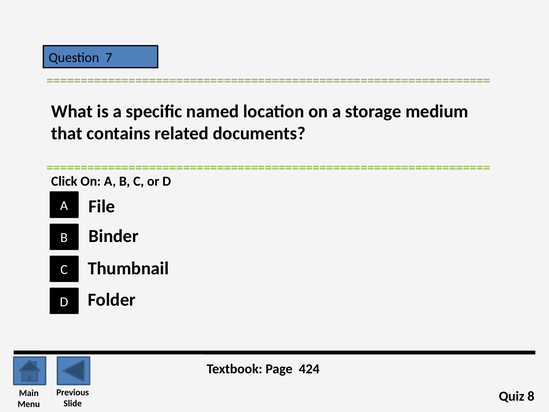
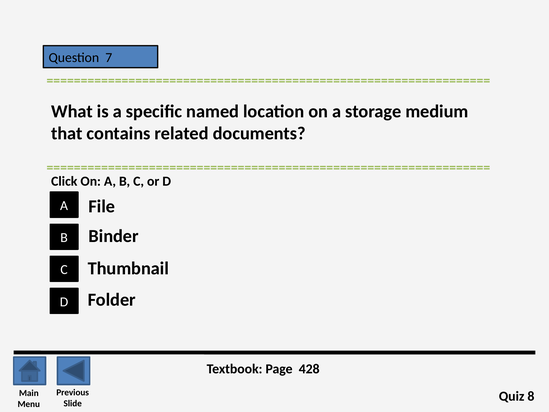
424: 424 -> 428 (309, 369)
